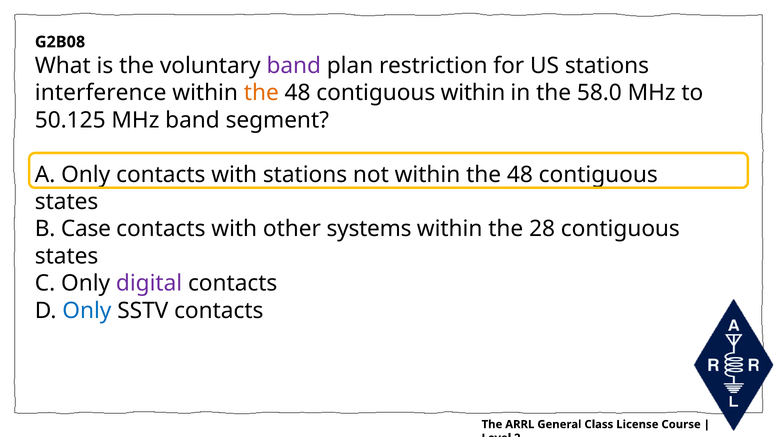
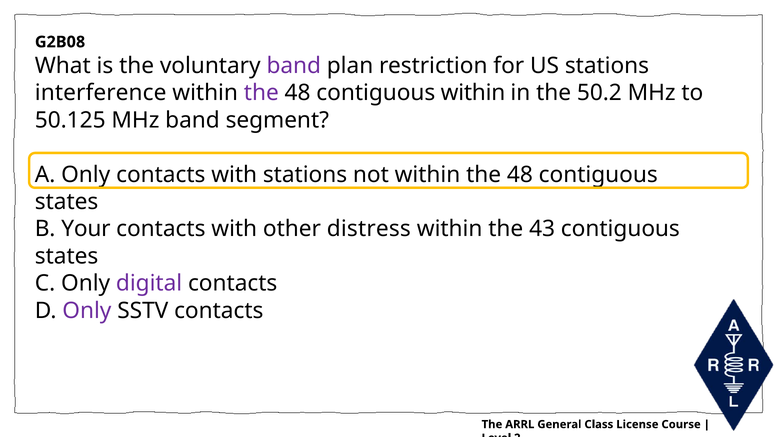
the colour: orange -> purple (261, 93)
58.0: 58.0 -> 50.2 (599, 93)
Case: Case -> Your (86, 229)
systems: systems -> distress (369, 229)
28: 28 -> 43 (542, 229)
Only colour: blue -> purple (87, 311)
